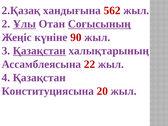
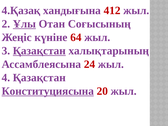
2.Қазақ: 2.Қазақ -> 4.Қазақ (21, 10)
562: 562 -> 412 (112, 10)
Соғысының underline: present -> none (99, 24)
90: 90 -> 64 (76, 37)
22: 22 -> 24 (90, 64)
Конституциясына underline: none -> present (48, 91)
